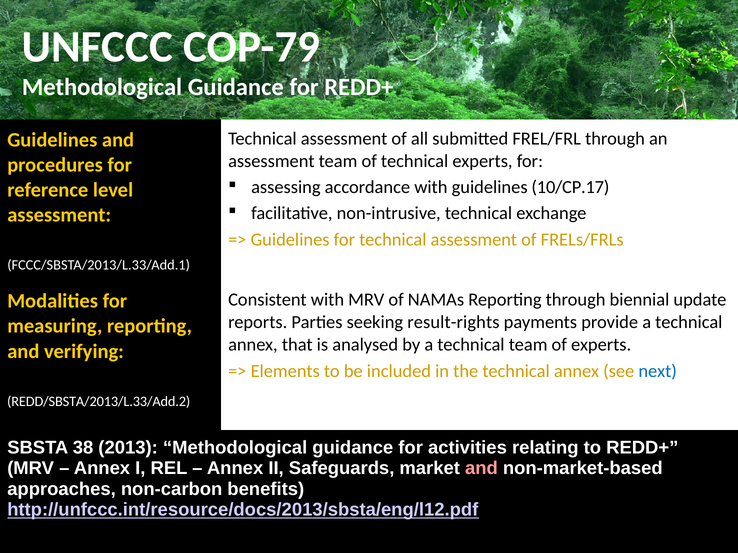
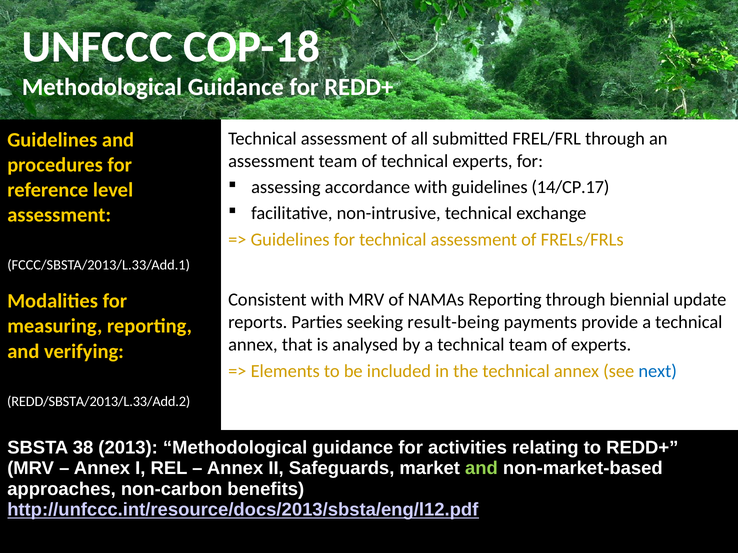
COP-79: COP-79 -> COP-18 (252, 47)
10/CP.17: 10/CP.17 -> 14/CP.17 (570, 187)
result-rights: result-rights -> result-being (453, 323)
and colour: pink -> light green (481, 469)
